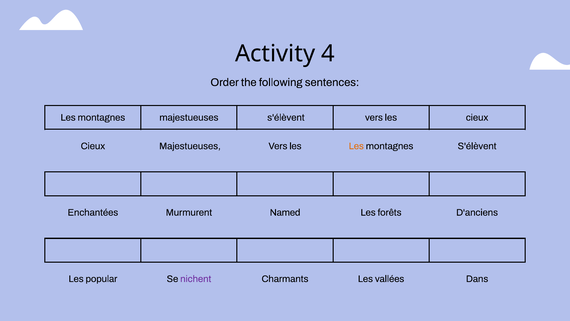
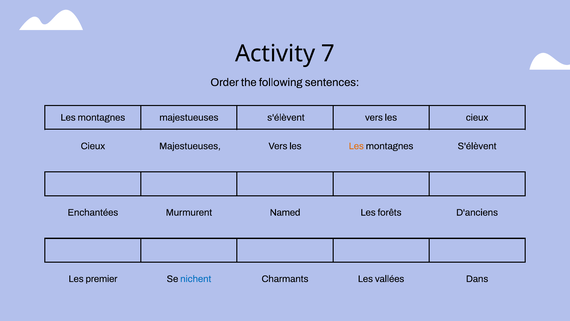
4: 4 -> 7 (328, 54)
popular: popular -> premier (101, 279)
nichent colour: purple -> blue (196, 279)
